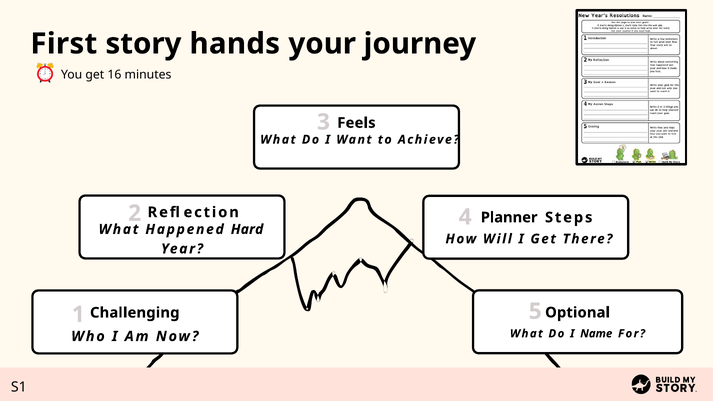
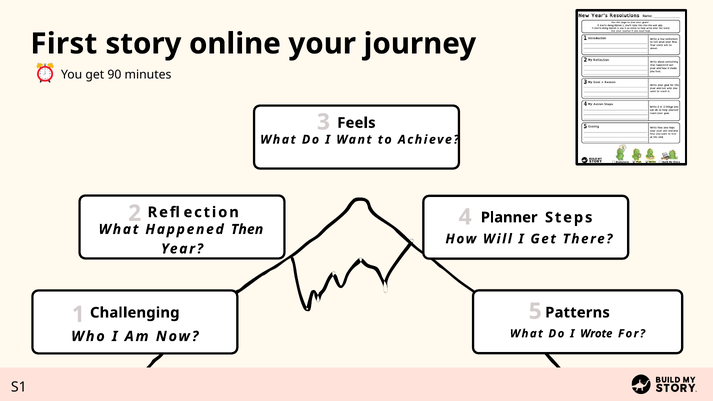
hands: hands -> online (235, 44)
16: 16 -> 90 (114, 74)
Hard: Hard -> Then (247, 229)
Optional: Optional -> Patterns (577, 313)
Name: Name -> Wrote (596, 334)
